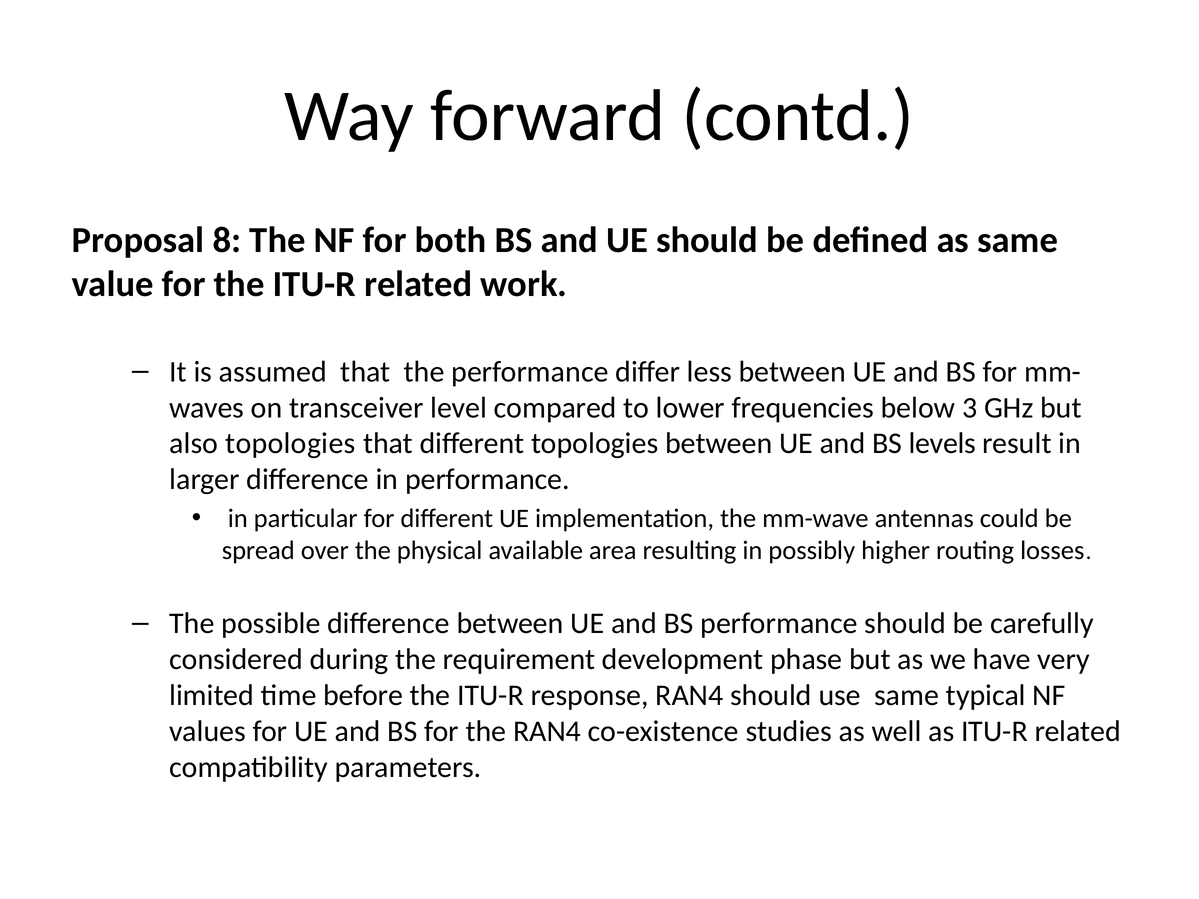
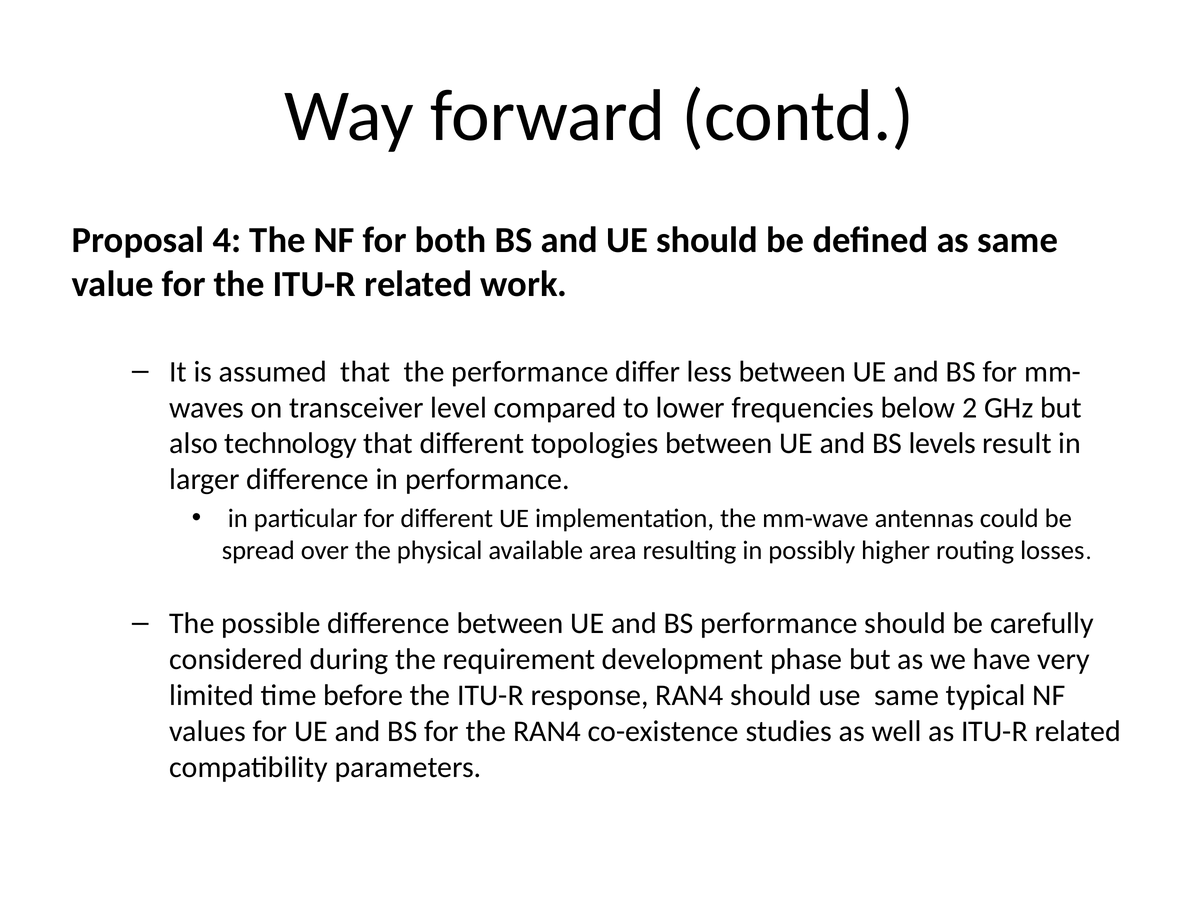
8: 8 -> 4 (227, 240)
3: 3 -> 2 (970, 408)
also topologies: topologies -> technology (291, 444)
